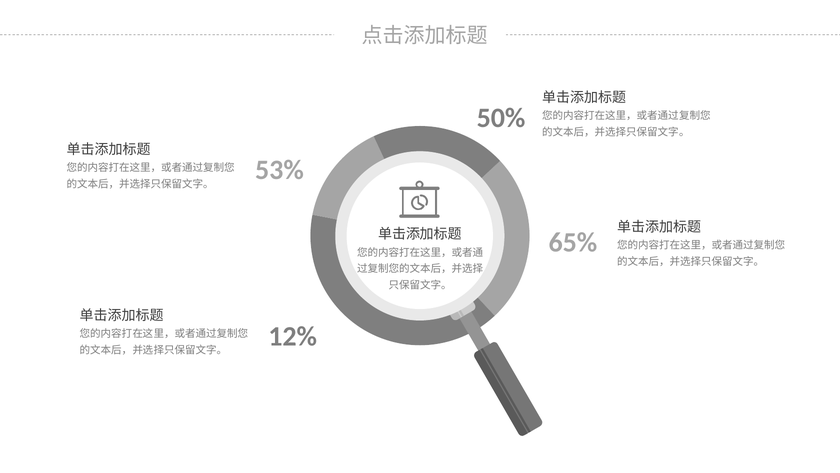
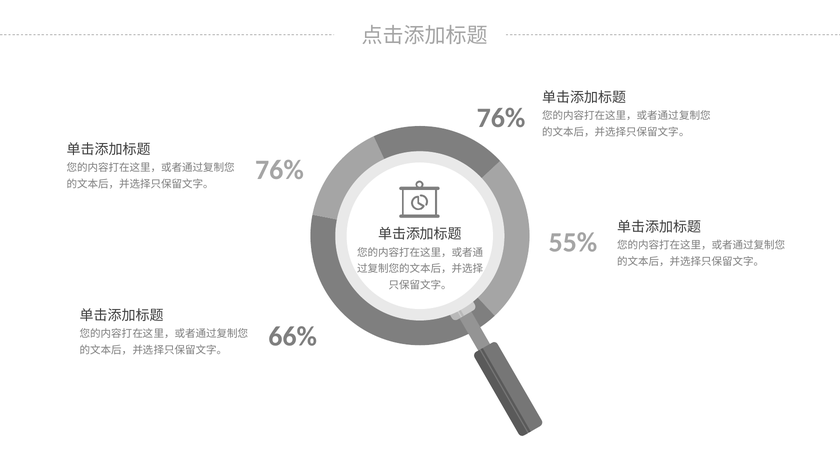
50%: 50% -> 76% (501, 118)
53%: 53% -> 76% (279, 170)
65%: 65% -> 55% (573, 243)
12%: 12% -> 66% (293, 336)
